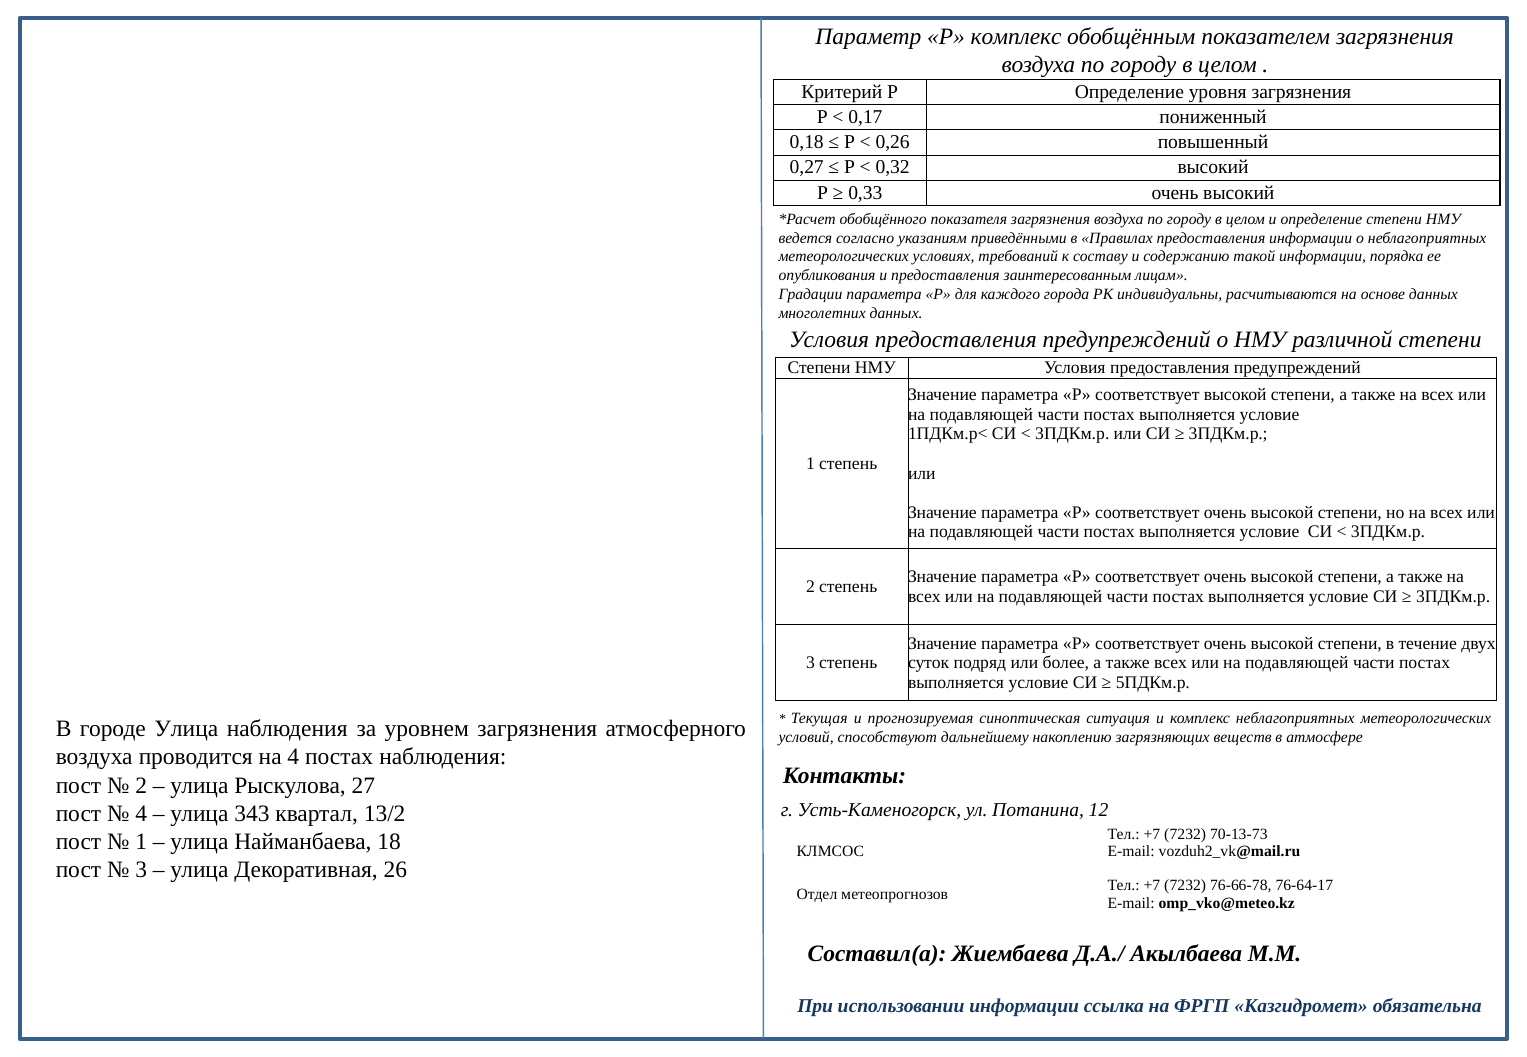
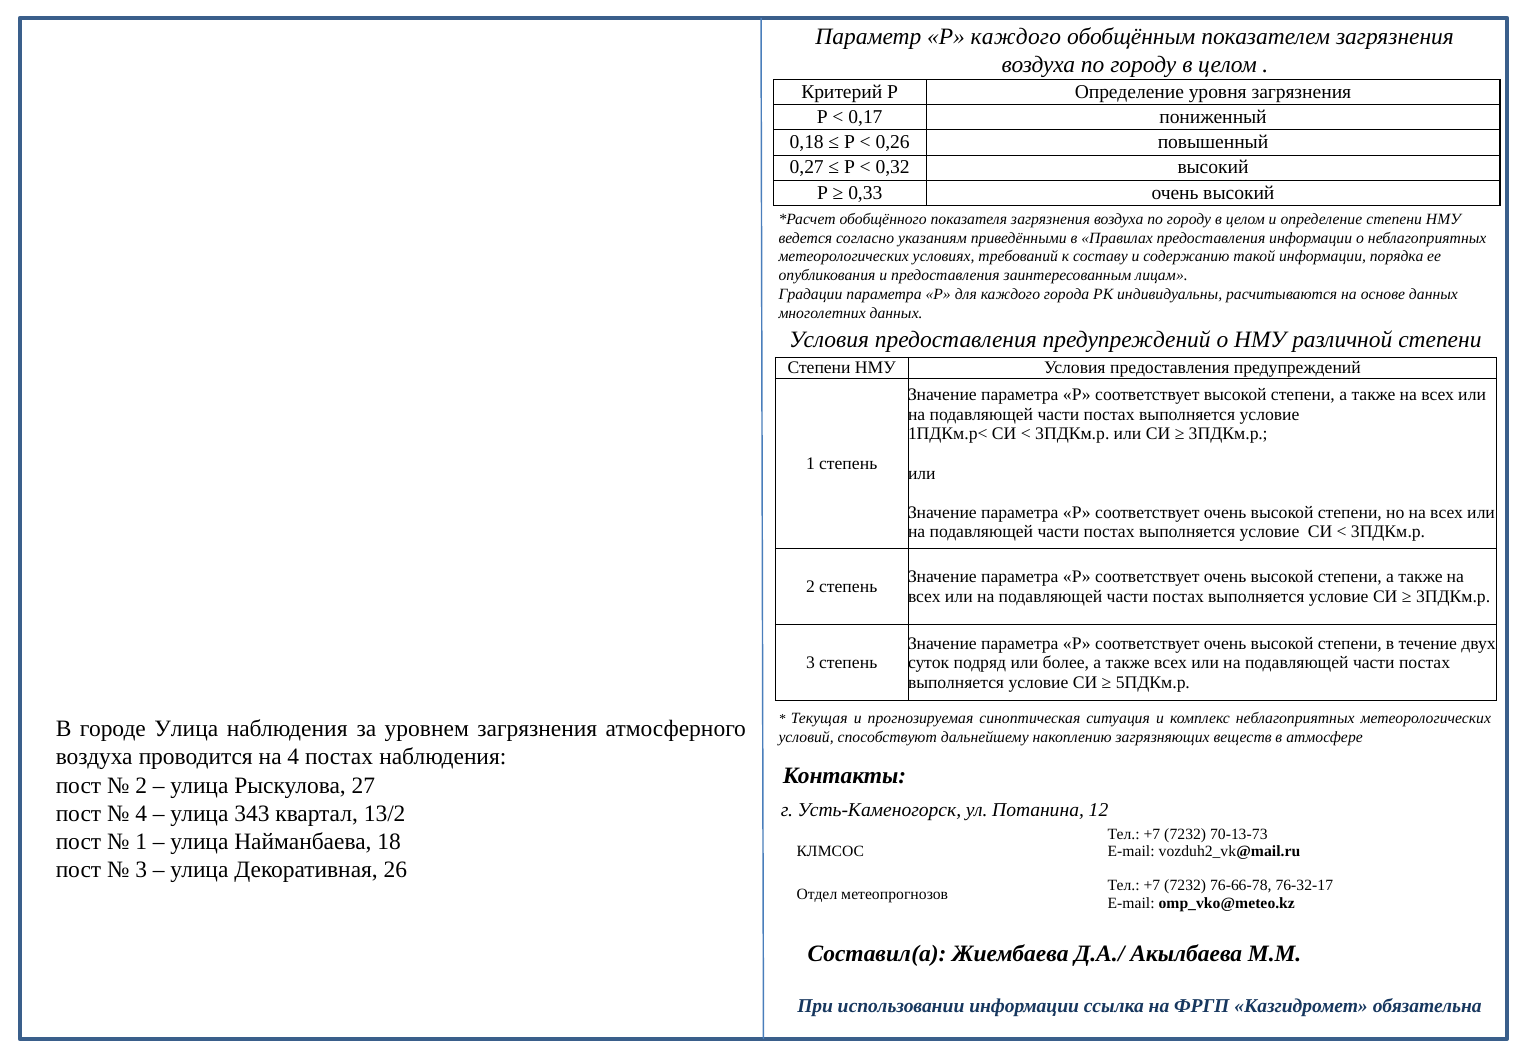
Р комплекс: комплекс -> каждого (1016, 37)
76-64-17: 76-64-17 -> 76-32-17 (1304, 886)
